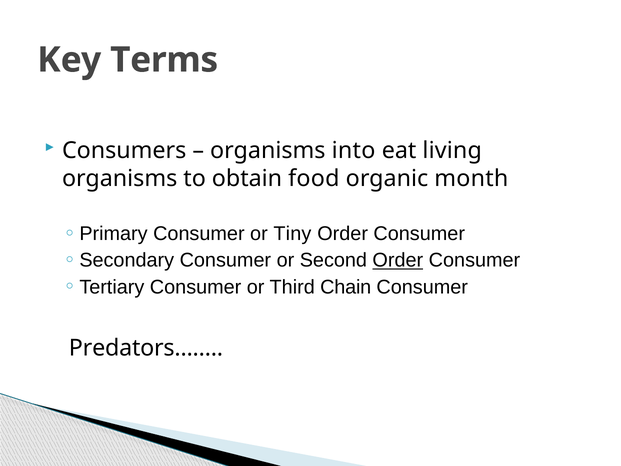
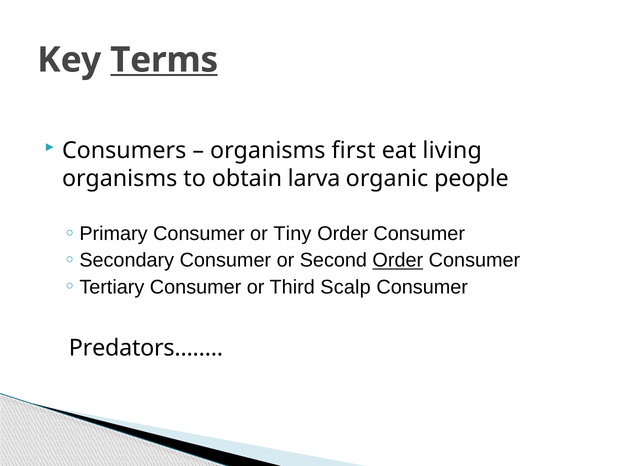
Terms underline: none -> present (164, 60)
into: into -> first (354, 151)
food: food -> larva (314, 179)
month: month -> people (471, 179)
Chain: Chain -> Scalp (346, 287)
